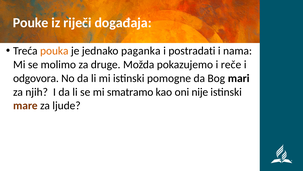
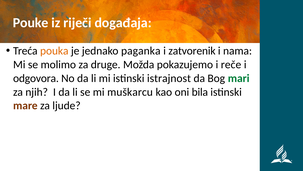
postradati: postradati -> zatvorenik (192, 51)
pomogne: pomogne -> istrajnost (169, 78)
mari colour: black -> green (239, 78)
smatramo: smatramo -> muškarcu (130, 92)
nije: nije -> bila (200, 92)
